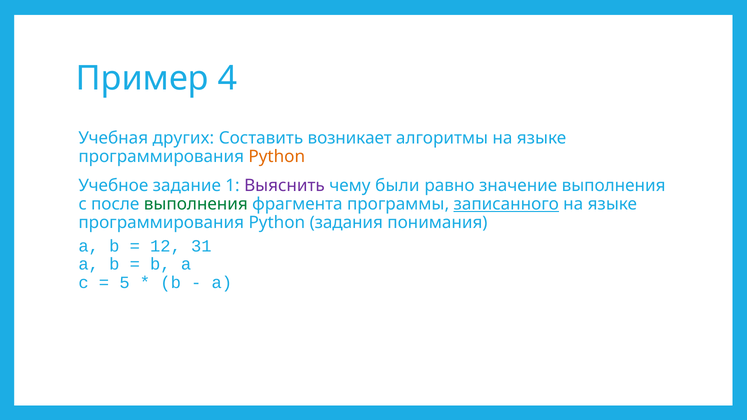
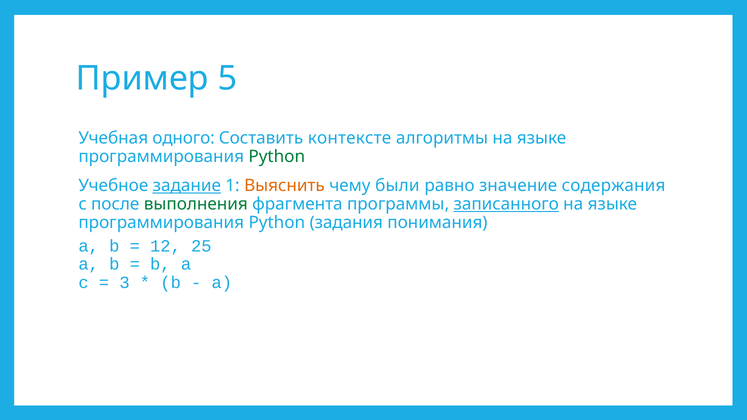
4: 4 -> 5 (227, 79)
других: других -> одного (184, 138)
возникает: возникает -> контексте (350, 138)
Python colour: orange -> green (277, 156)
задание underline: none -> present (187, 186)
Выяснить colour: purple -> orange (284, 186)
значение выполнения: выполнения -> содержания (614, 186)
31: 31 -> 25 (201, 246)
5: 5 -> 3 (125, 283)
